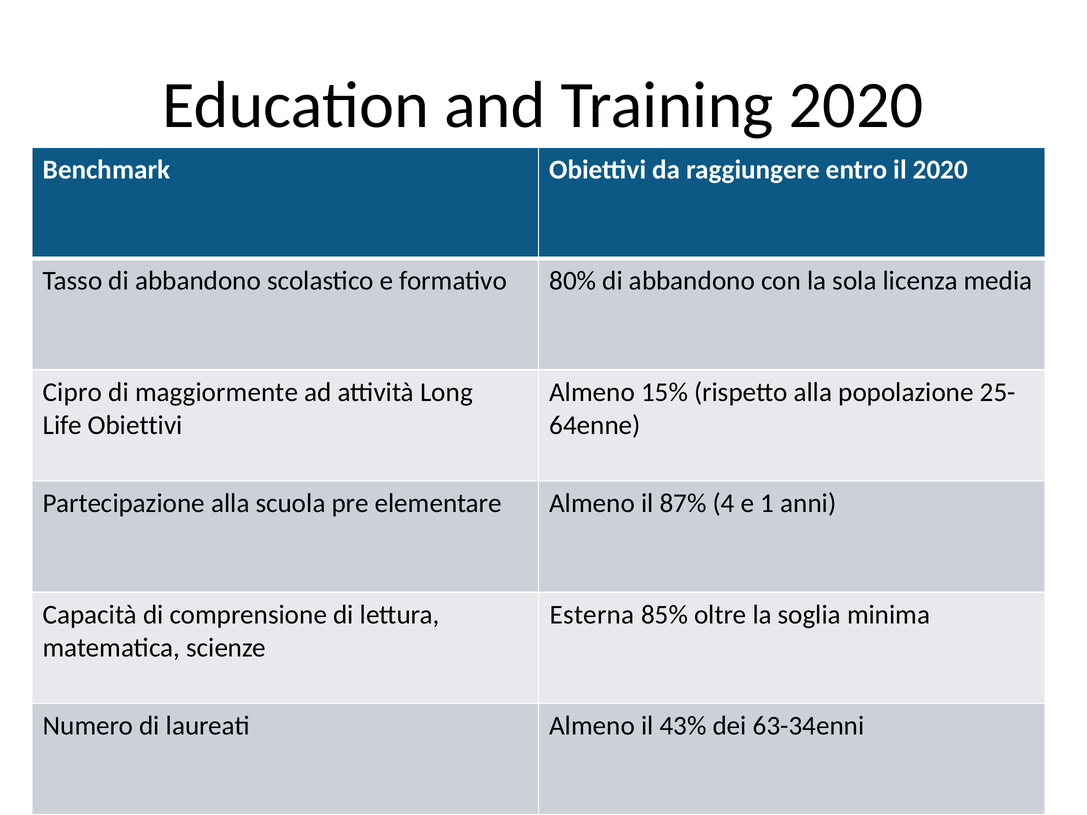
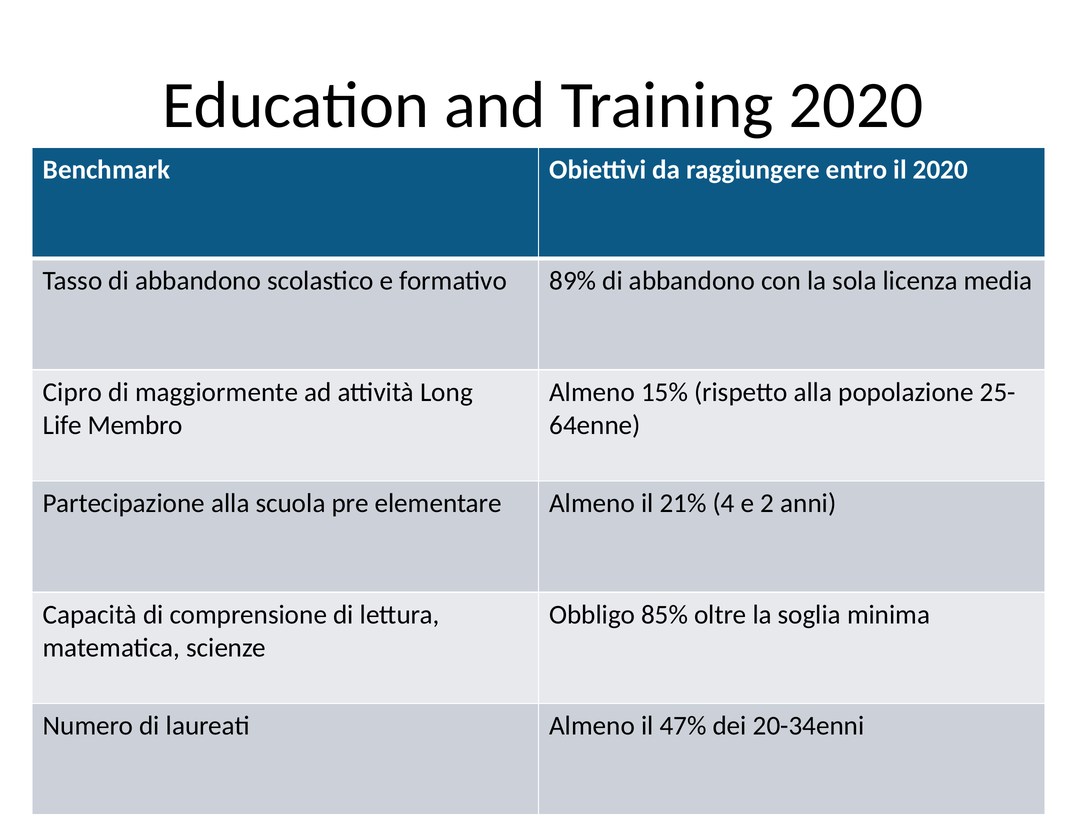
80%: 80% -> 89% (573, 281)
Life Obiettivi: Obiettivi -> Membro (135, 425)
87%: 87% -> 21% (683, 504)
1: 1 -> 2 (767, 504)
Esterna: Esterna -> Obbligo (592, 615)
43%: 43% -> 47% (683, 726)
63-34enni: 63-34enni -> 20-34enni (809, 726)
